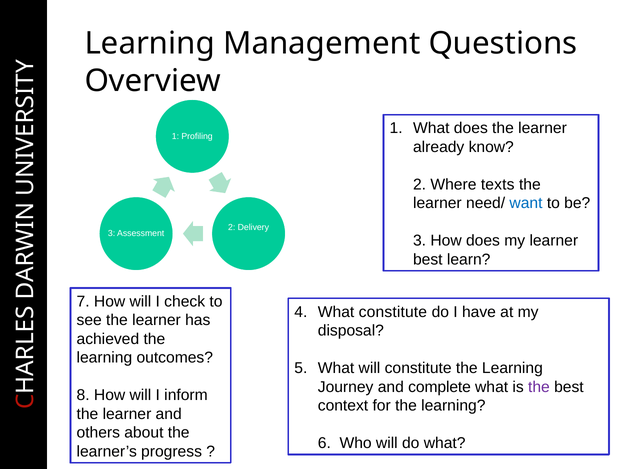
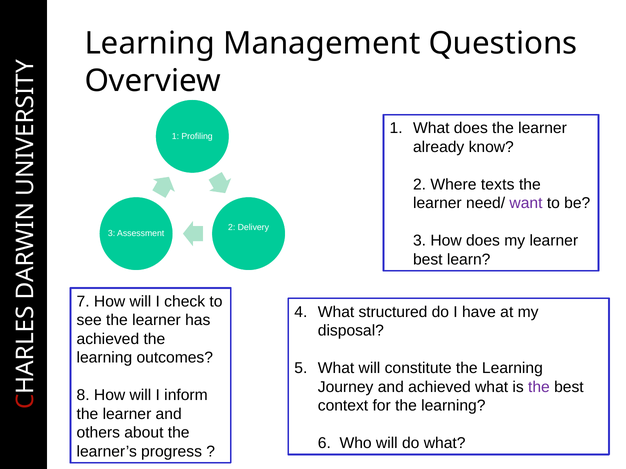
want colour: blue -> purple (526, 203)
What constitute: constitute -> structured (393, 312)
and complete: complete -> achieved (440, 387)
